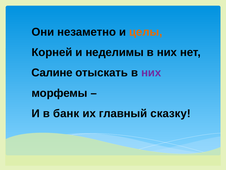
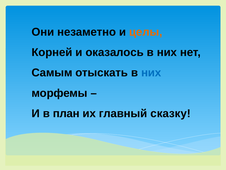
неделимы: неделимы -> оказалось (115, 52)
Салине: Салине -> Самым (52, 73)
них colour: purple -> blue (151, 73)
банк: банк -> план (66, 113)
